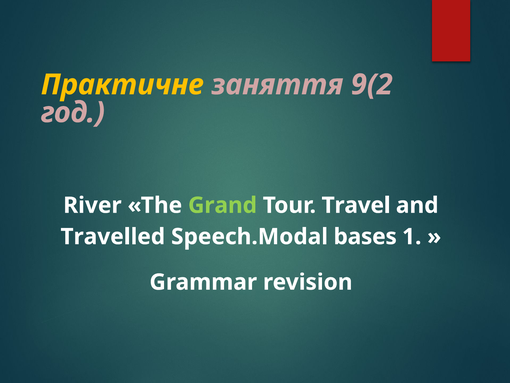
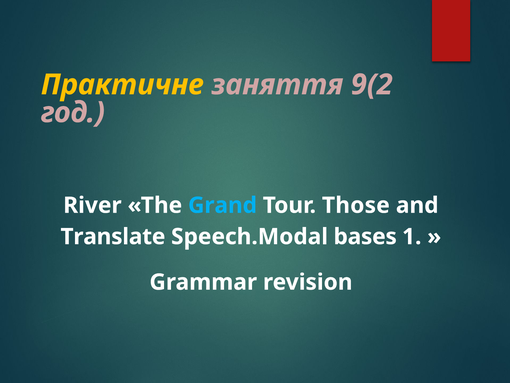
Grand colour: light green -> light blue (223, 205)
Travel: Travel -> Those (356, 205)
Travelled: Travelled -> Translate (113, 236)
